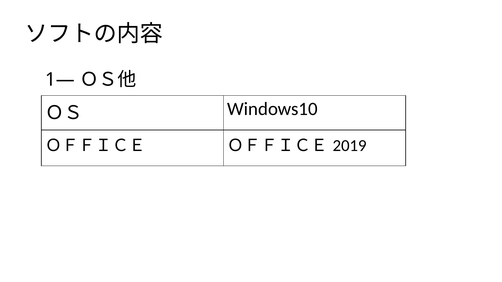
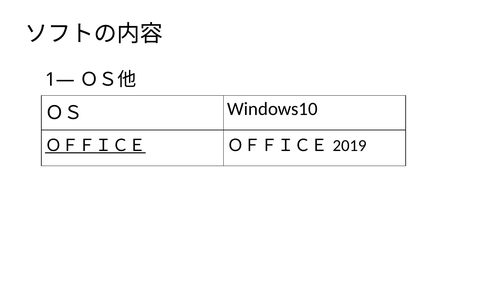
ＯＦＦＩＣＥ underline: none -> present (95, 146)
